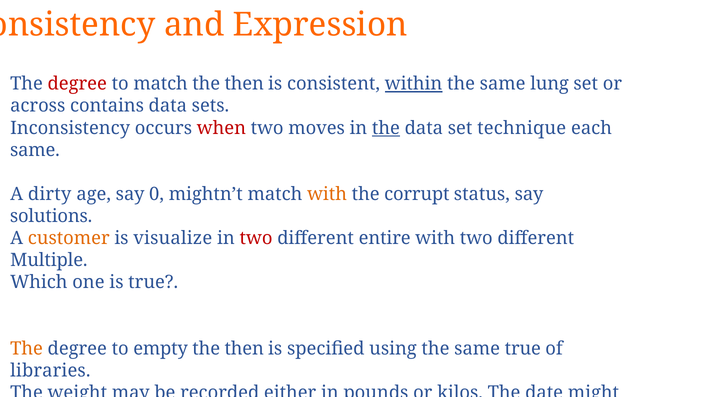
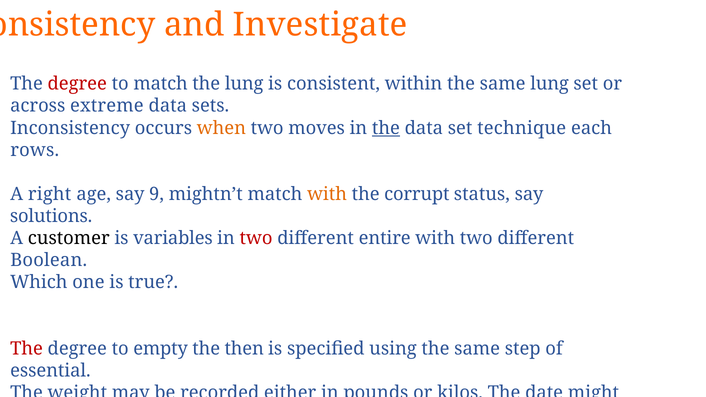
Expression: Expression -> Investigate (320, 25)
then: then -> lung (244, 84)
within underline: present -> none (414, 84)
contains: contains -> extreme (107, 106)
when colour: red -> orange (221, 128)
same: same -> rows (35, 150)
dirty: dirty -> right (50, 194)
0: 0 -> 9 (157, 194)
customer colour: orange -> black (69, 238)
visualize: visualize -> variables (173, 238)
Multiple: Multiple -> Boolean (49, 260)
The colour: orange -> red (27, 349)
same true: true -> step (523, 349)
libraries: libraries -> essential (50, 371)
